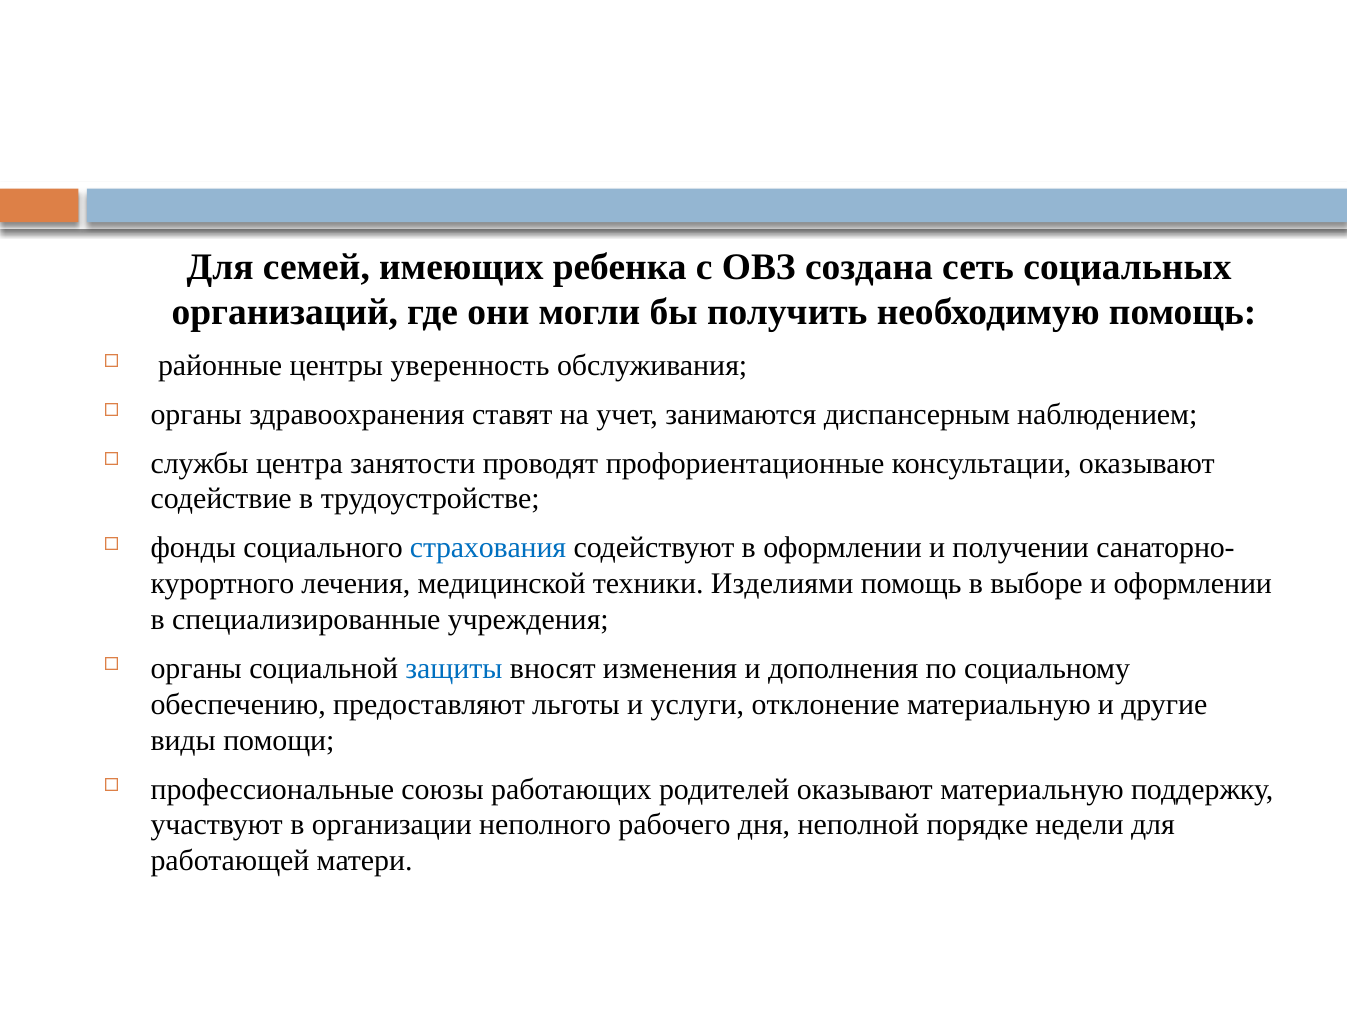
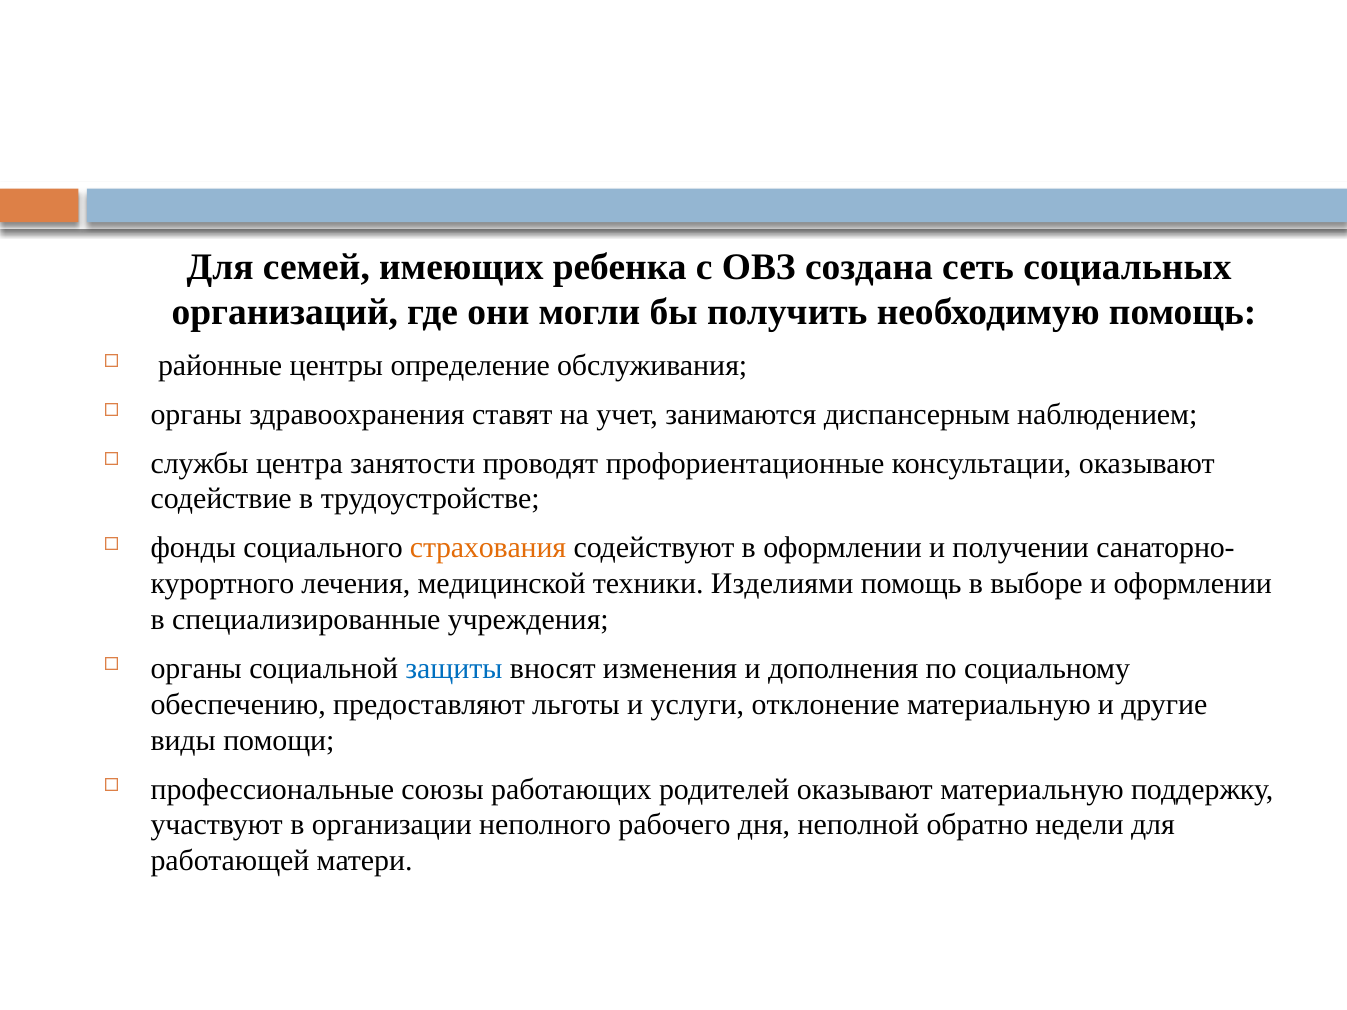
уверенность: уверенность -> определение (470, 365)
страхования colour: blue -> orange (488, 548)
порядке: порядке -> обратно (977, 825)
